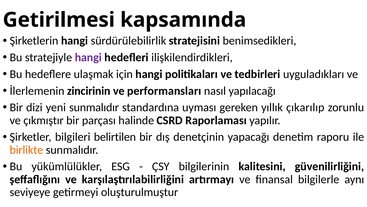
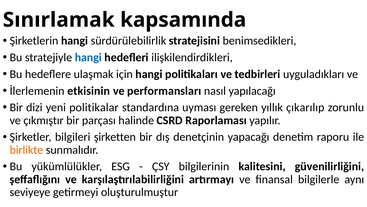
Getirilmesi: Getirilmesi -> Sınırlamak (59, 20)
hangi colour: purple -> blue (88, 57)
zincirinin: zincirinin -> etkisinin (89, 91)
yeni sunmalıdır: sunmalıdır -> politikalar (94, 107)
belirtilen: belirtilen -> şirketten (115, 137)
